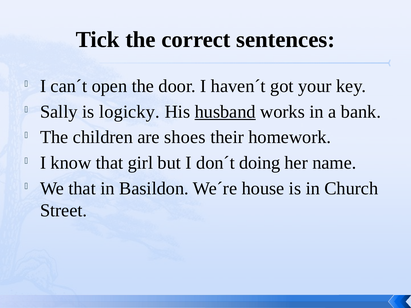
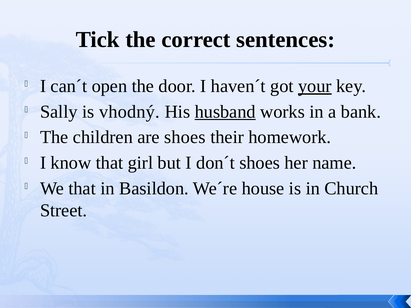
your underline: none -> present (315, 86)
logicky: logicky -> vhodný (129, 112)
don´t doing: doing -> shoes (260, 163)
